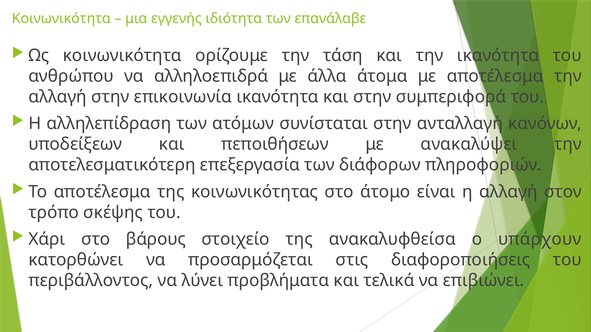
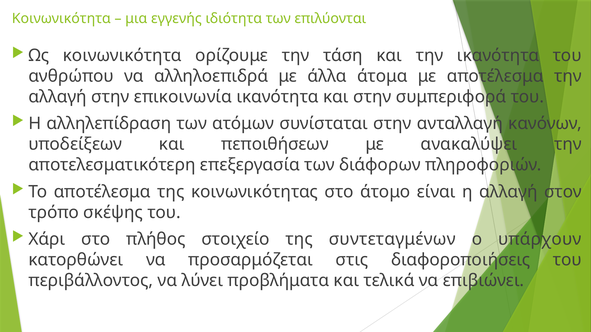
επανάλαβε: επανάλαβε -> επιλύονται (330, 19)
βάρους: βάρους -> πλήθος (156, 239)
ανακαλυφθείσα: ανακαλυφθείσα -> συντεταγμένων (392, 239)
